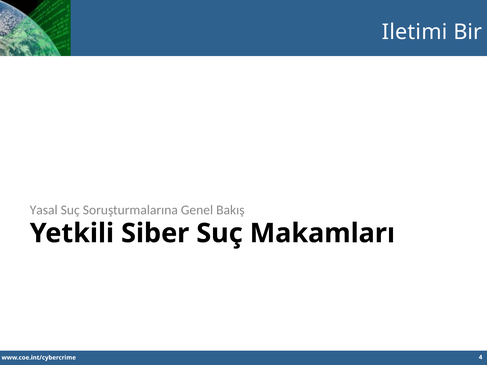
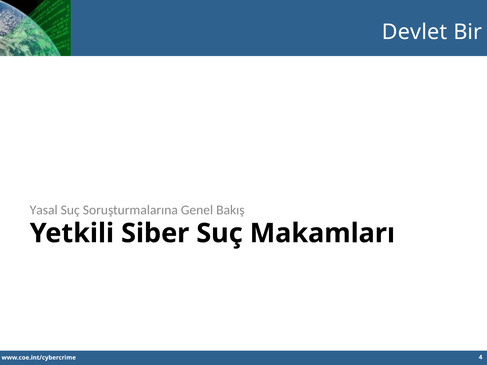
Iletimi: Iletimi -> Devlet (415, 32)
